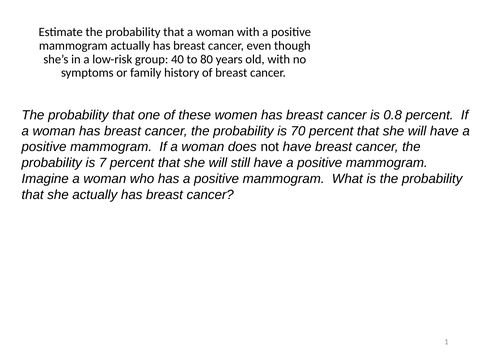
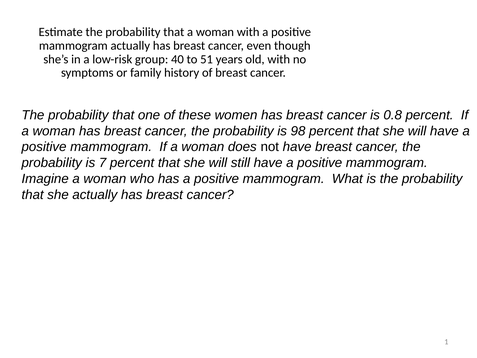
80: 80 -> 51 (207, 59)
70: 70 -> 98 (298, 131)
